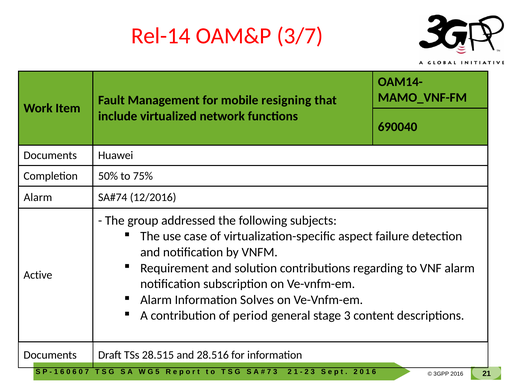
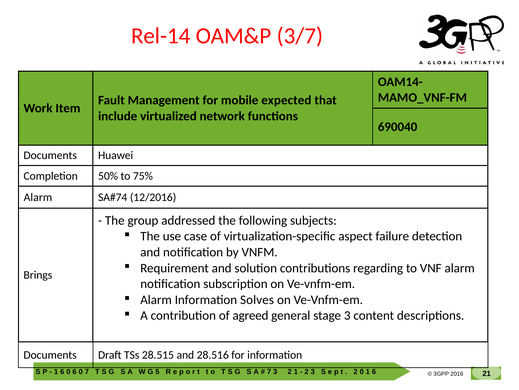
resigning: resigning -> expected (286, 100)
Active: Active -> Brings (38, 275)
period: period -> agreed (250, 315)
